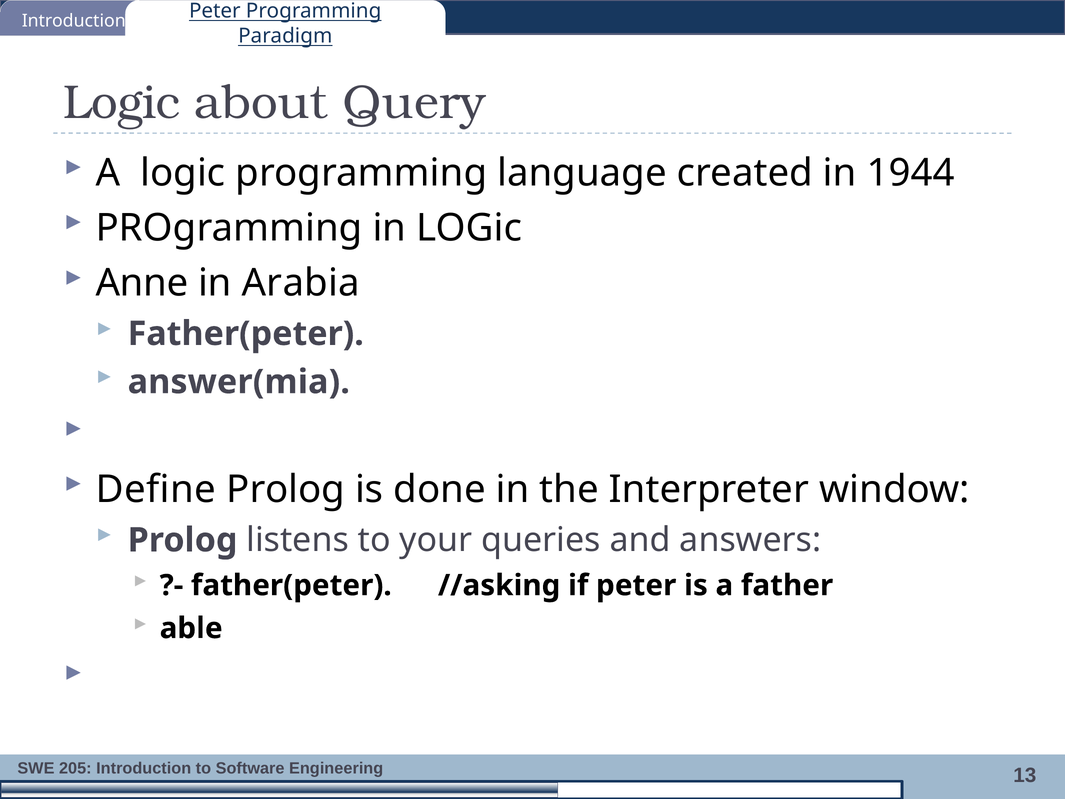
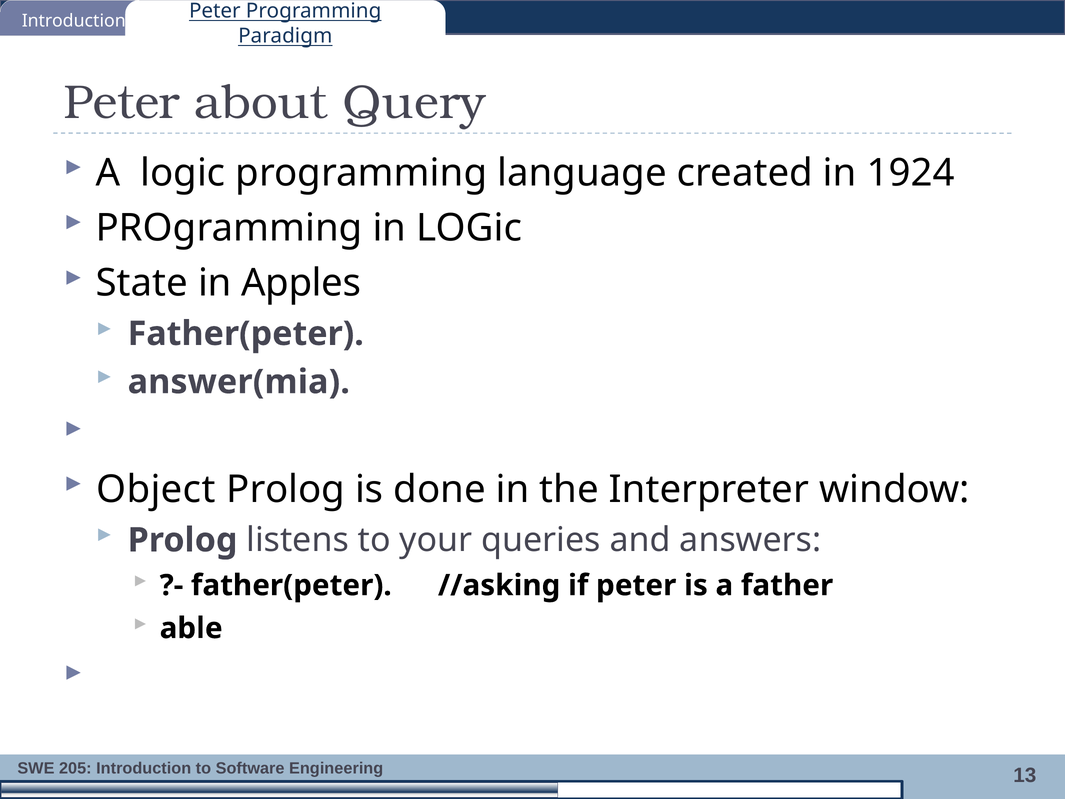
Logic: Logic -> Peter (122, 103)
1944: 1944 -> 1924 (911, 173)
Anne: Anne -> State (142, 283)
Arabia: Arabia -> Apples (301, 283)
Define: Define -> Object (156, 489)
